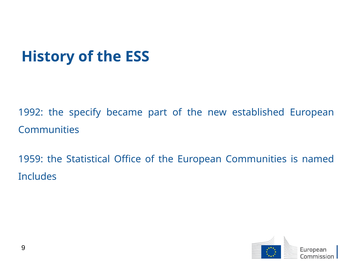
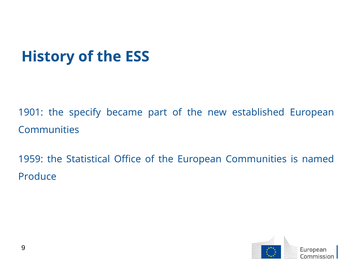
1992: 1992 -> 1901 (31, 112)
Includes: Includes -> Produce (37, 176)
